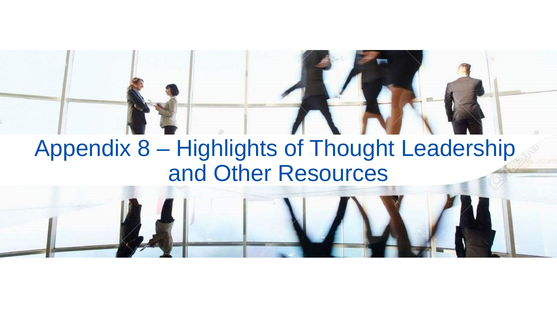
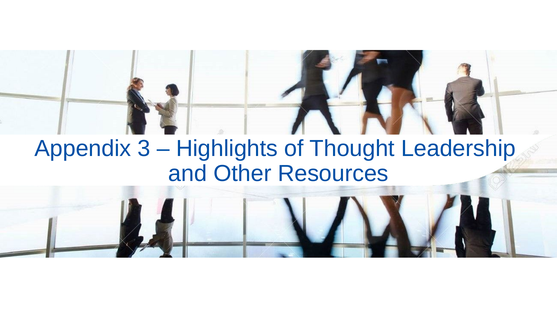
8: 8 -> 3 (144, 149)
